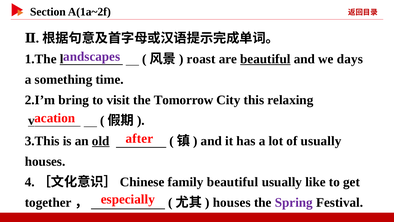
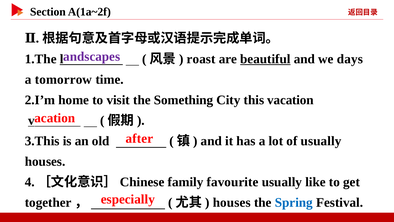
something: something -> tomorrow (63, 79)
bring: bring -> home (74, 100)
Tomorrow: Tomorrow -> Something (184, 100)
relaxing: relaxing -> vacation (290, 100)
old underline: present -> none (101, 141)
family beautiful: beautiful -> favourite (233, 182)
Spring colour: purple -> blue (294, 202)
